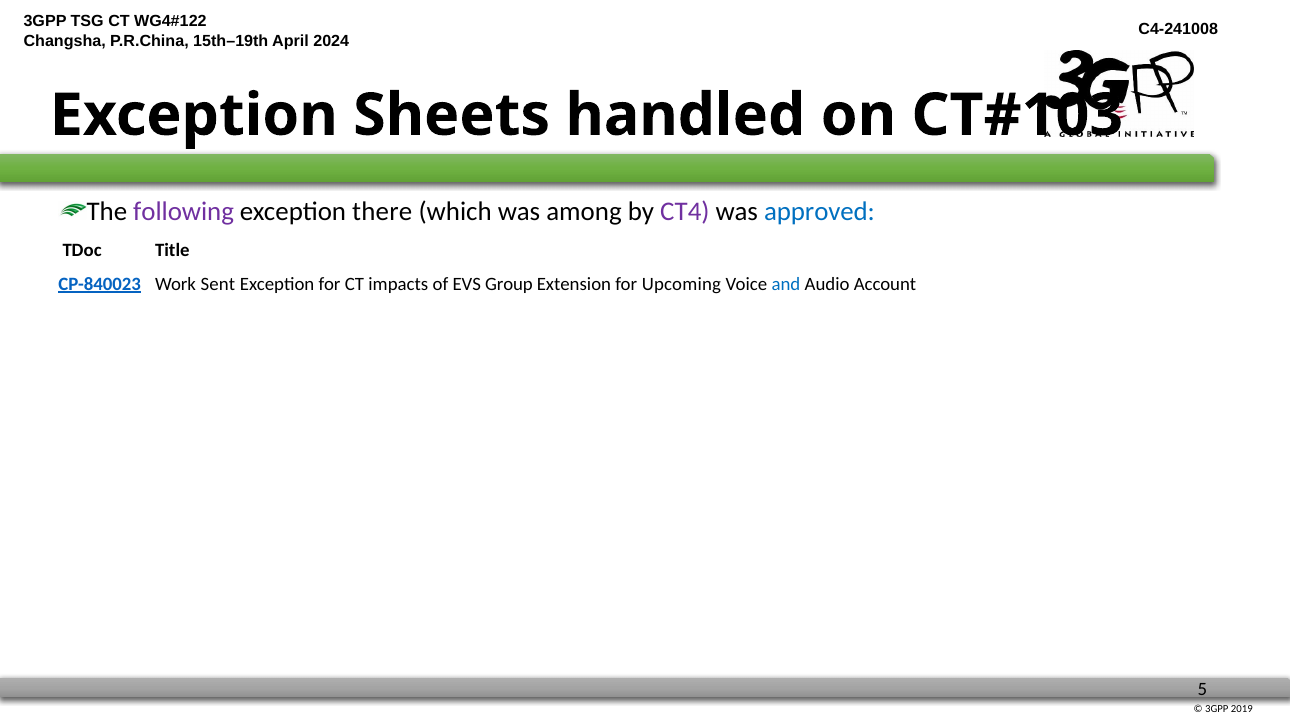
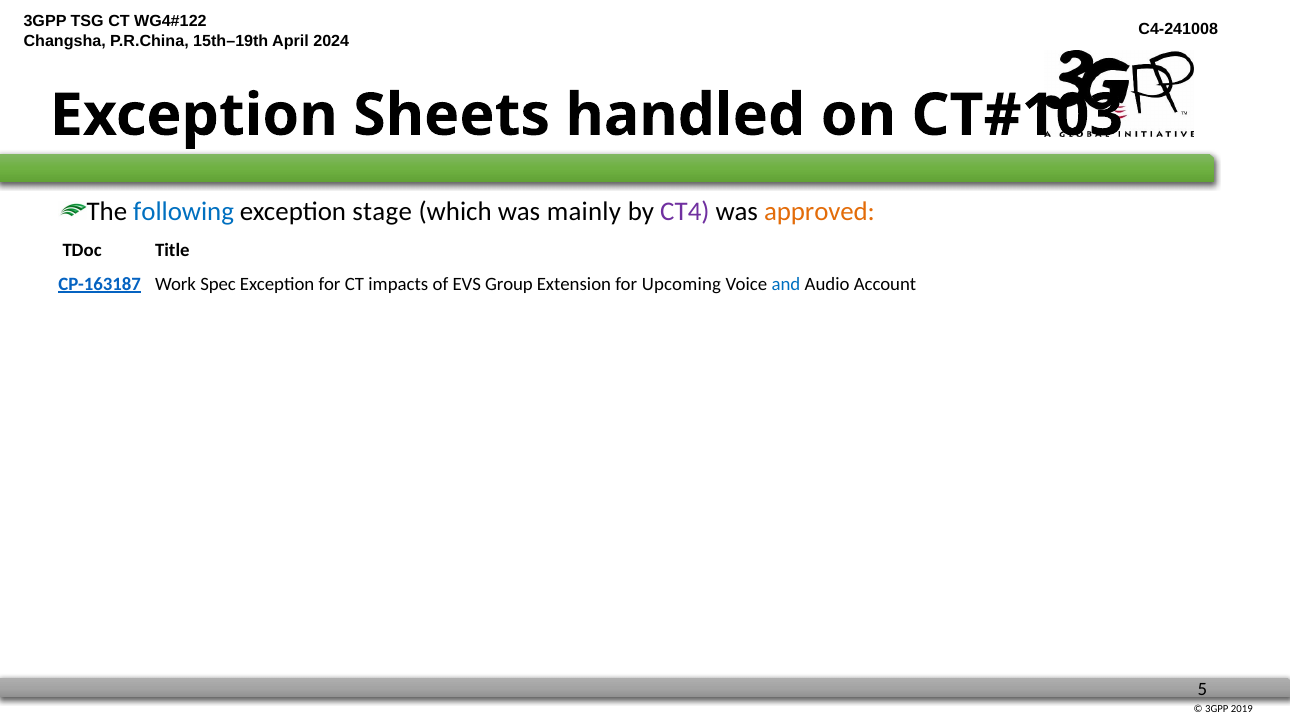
following colour: purple -> blue (184, 212)
there: there -> stage (382, 212)
among: among -> mainly (584, 212)
approved colour: blue -> orange (820, 212)
CP-840023: CP-840023 -> CP-163187 (100, 284)
Sent: Sent -> Spec (218, 284)
